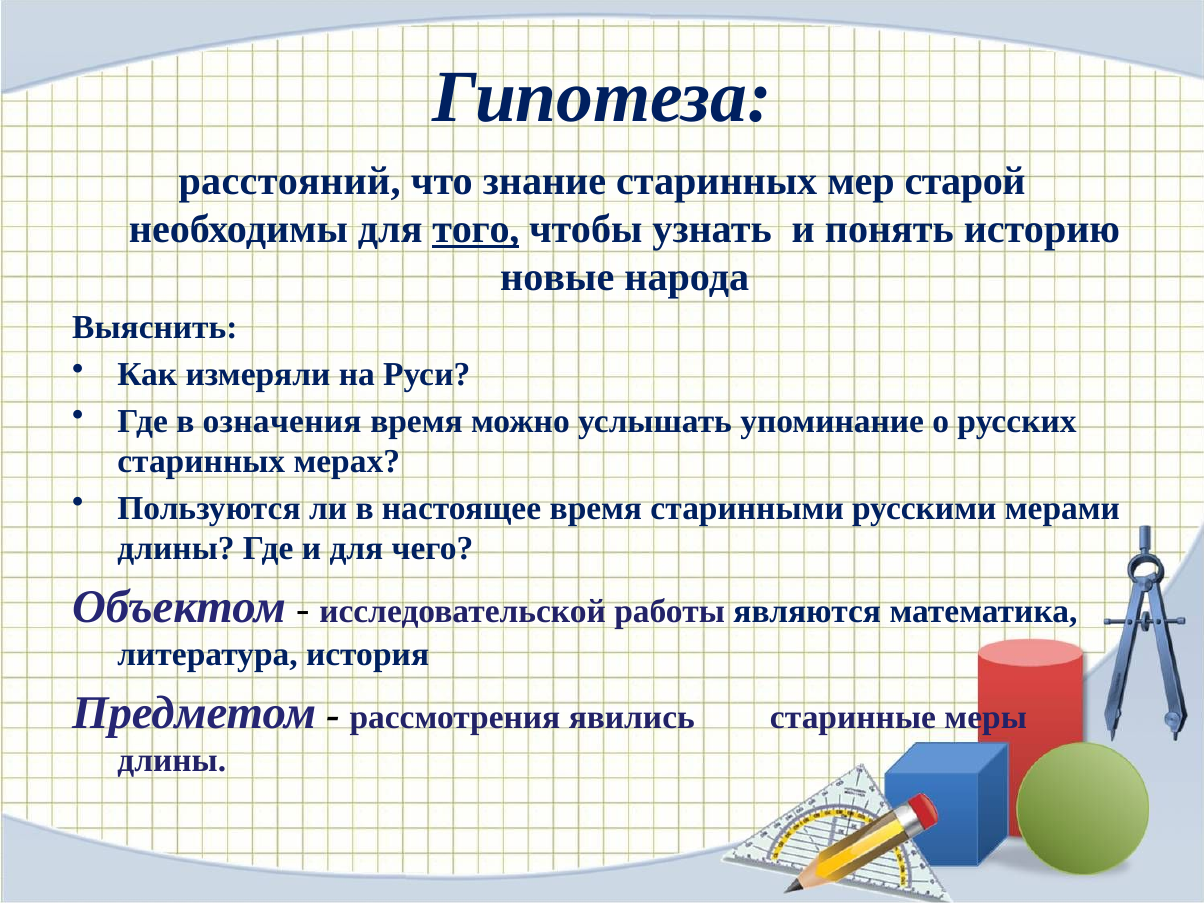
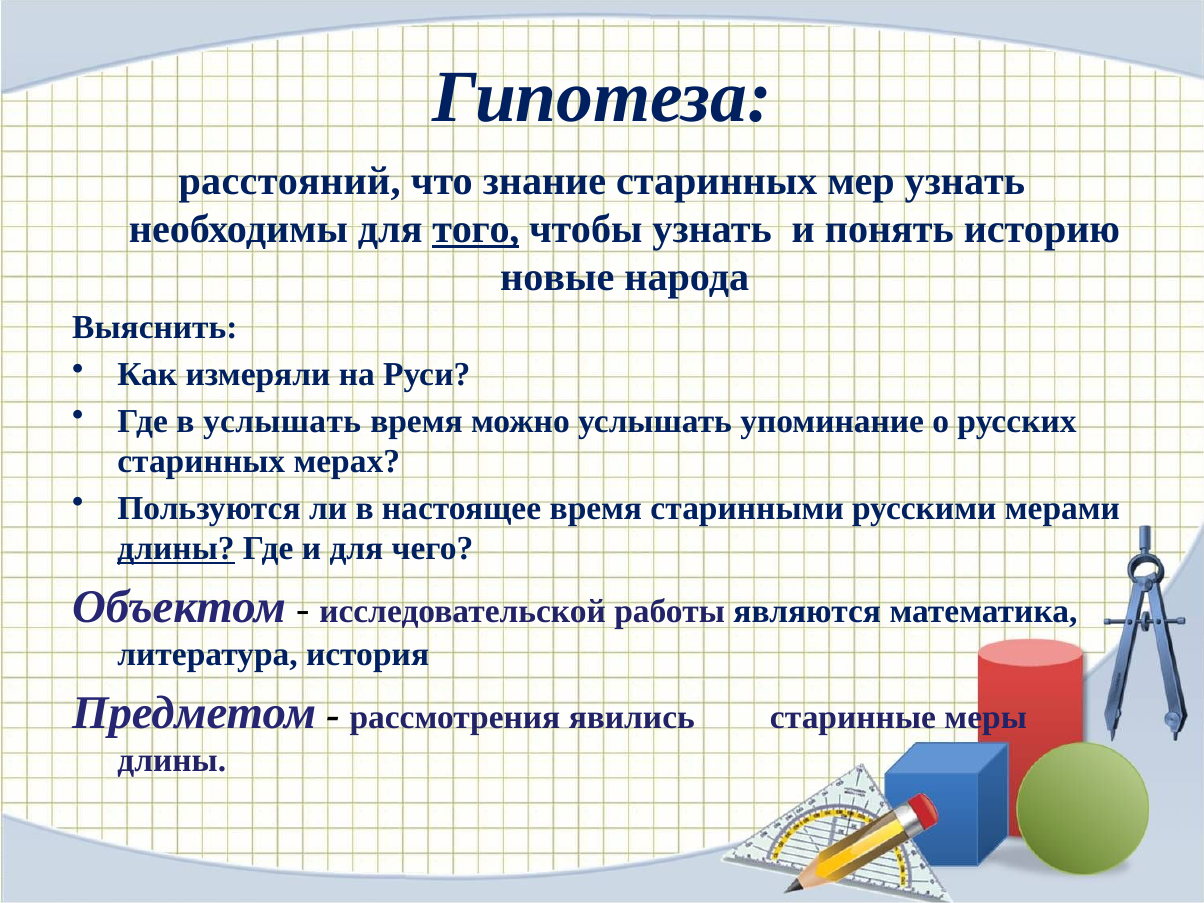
мер старой: старой -> узнать (965, 181)
в означения: означения -> услышать (282, 421)
длины underline: none -> present (176, 548)
